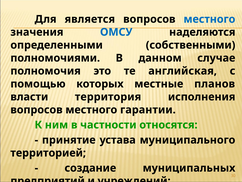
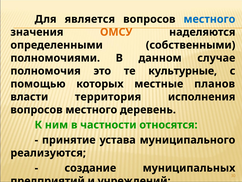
ОМСУ colour: blue -> orange (116, 32)
английская: английская -> культурные (183, 71)
гарантии: гарантии -> деревень (148, 109)
территорией: территорией -> реализуются (48, 153)
